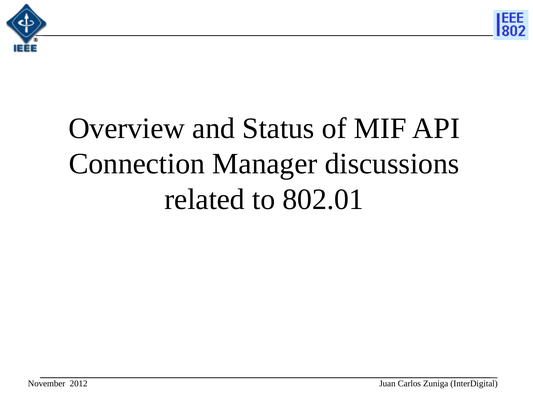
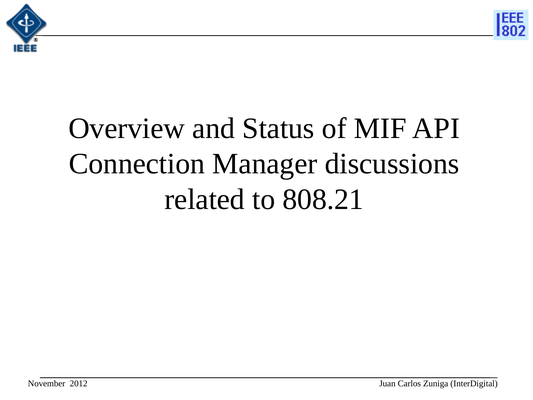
802.01: 802.01 -> 808.21 (323, 199)
